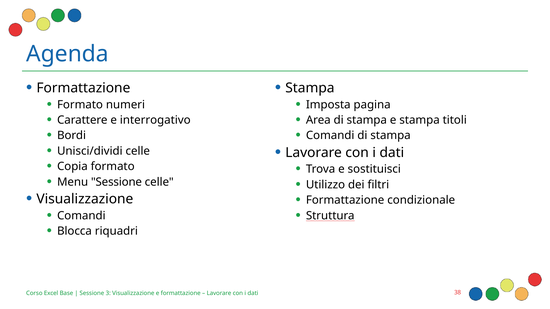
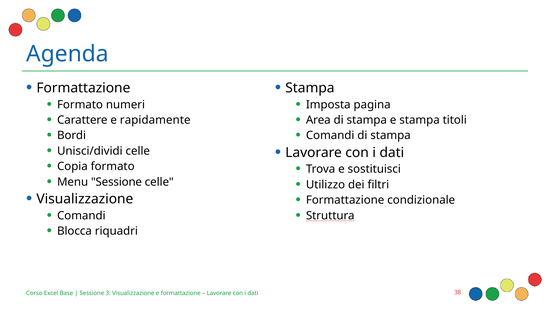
interrogativo: interrogativo -> rapidamente (155, 120)
